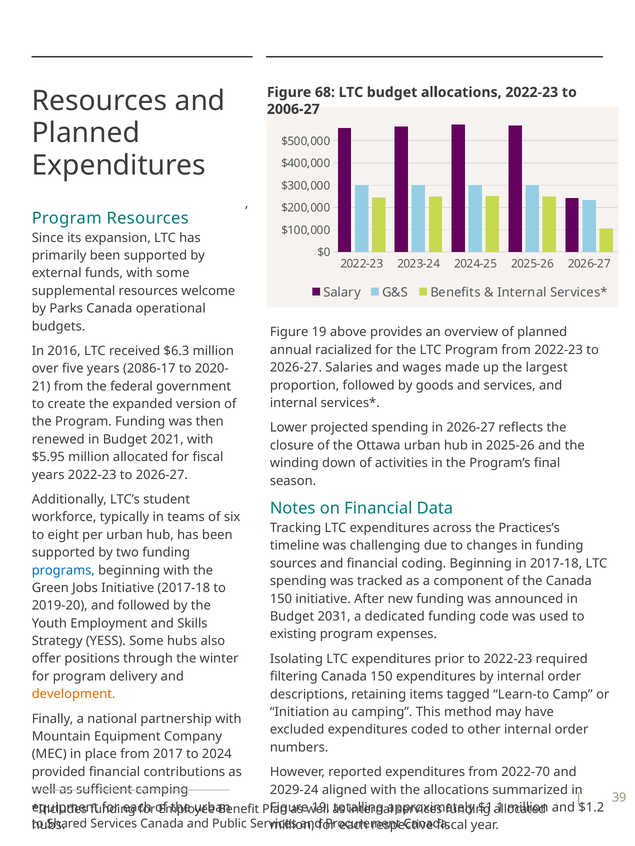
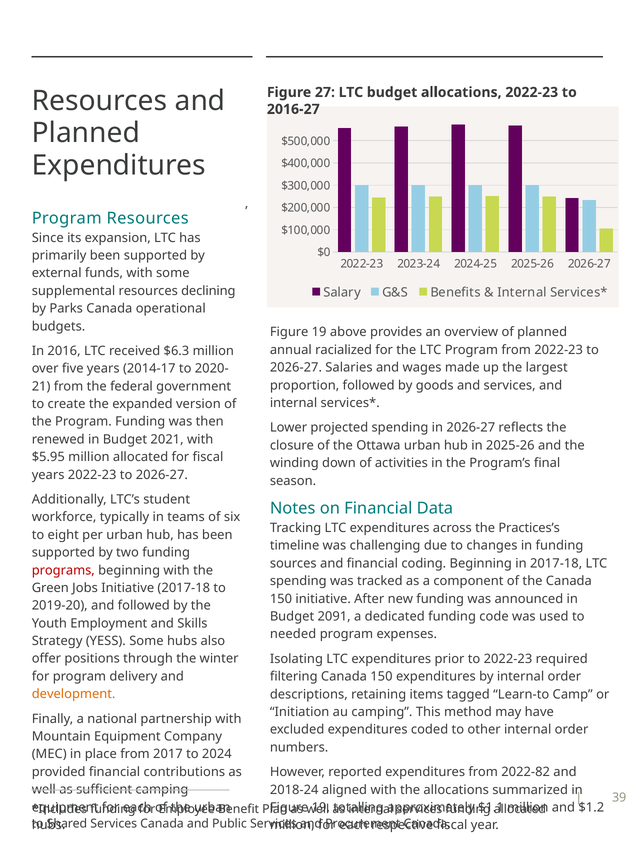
68: 68 -> 27 (325, 92)
2006-27: 2006-27 -> 2016-27 (293, 109)
welcome: welcome -> declining (208, 291)
2086-17: 2086-17 -> 2014-17 (149, 369)
programs colour: blue -> red (63, 571)
2031: 2031 -> 2091 (334, 617)
existing: existing -> needed (293, 635)
2022-70: 2022-70 -> 2022-82 (526, 773)
2029-24: 2029-24 -> 2018-24 (294, 790)
